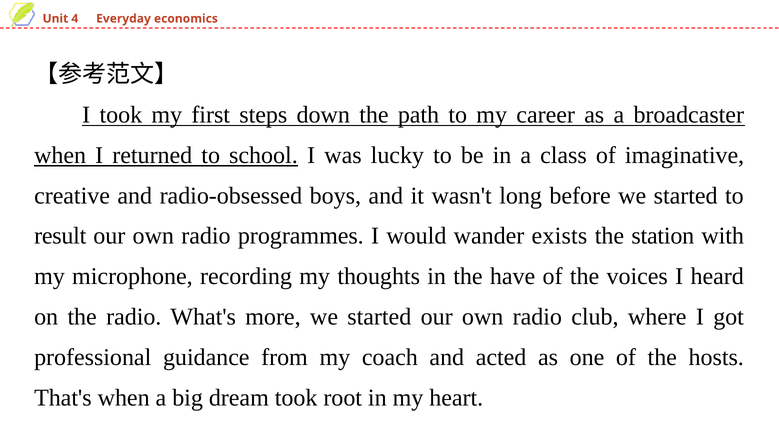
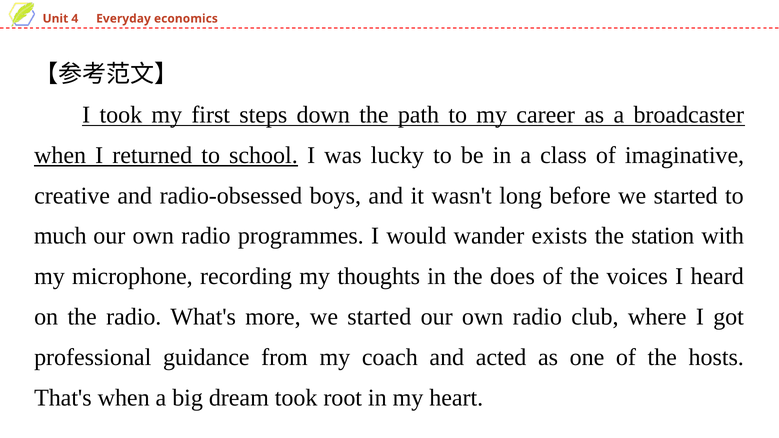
result: result -> much (60, 236)
have: have -> does (512, 276)
